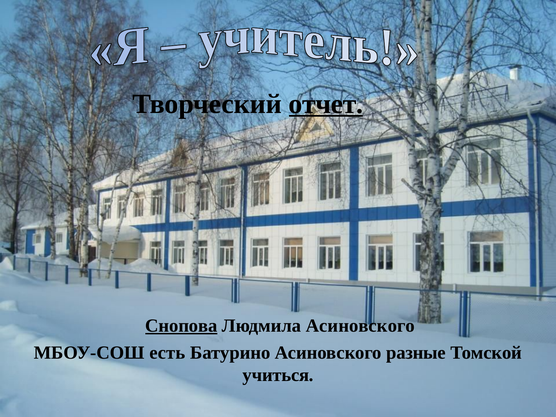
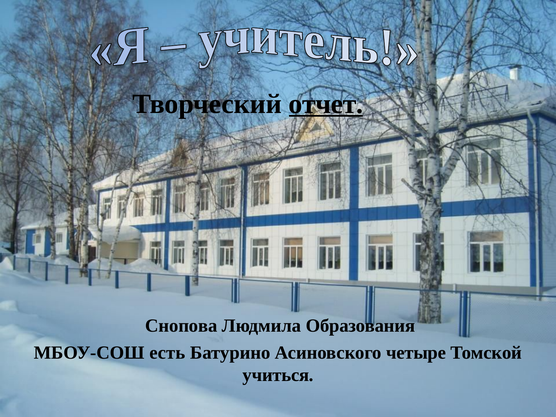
Снопова underline: present -> none (181, 326)
Людмила Асиновского: Асиновского -> Образования (360, 326)
разные: разные -> четыре (416, 353)
